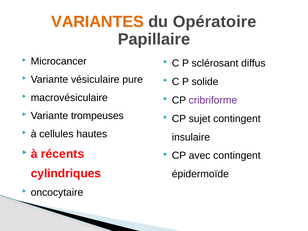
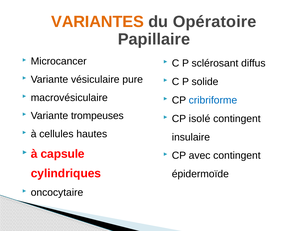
cribriforme colour: purple -> blue (213, 100)
sujet: sujet -> isolé (200, 119)
récents: récents -> capsule (63, 154)
